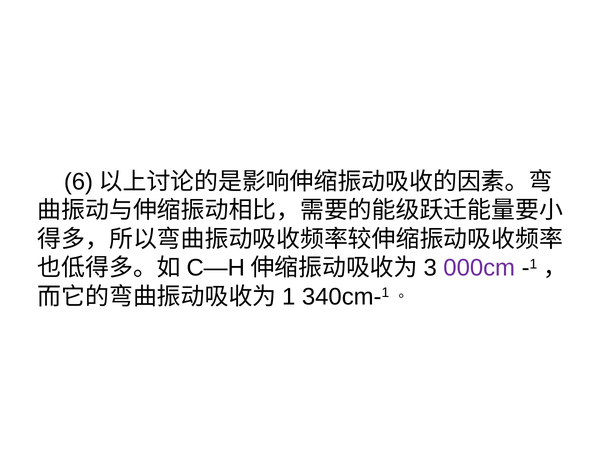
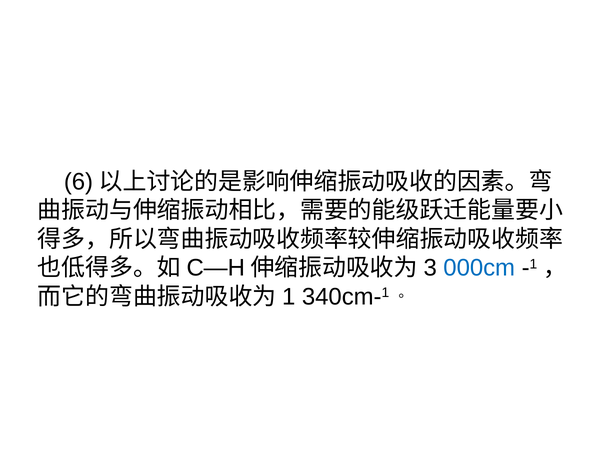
000cm colour: purple -> blue (479, 268)
